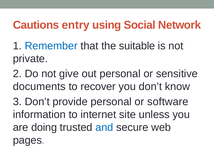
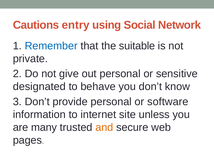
documents: documents -> designated (39, 86)
recover: recover -> behave (98, 86)
doing: doing -> many (44, 127)
and colour: blue -> orange (104, 127)
